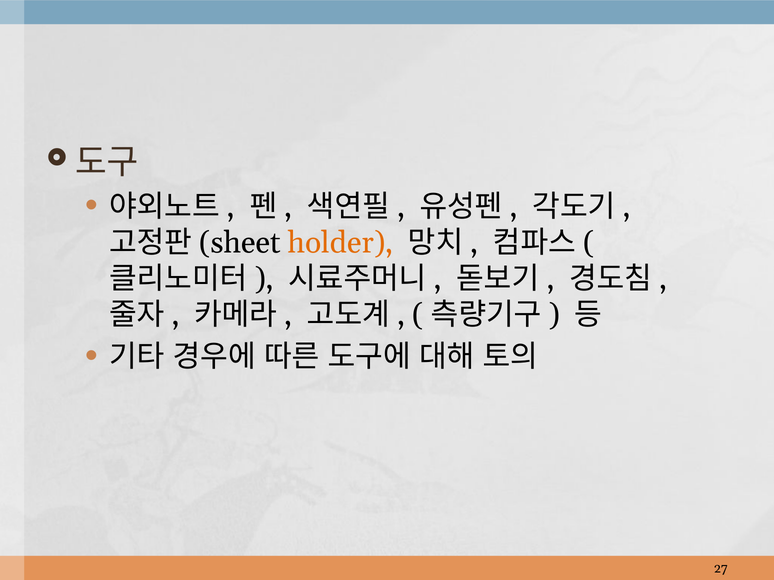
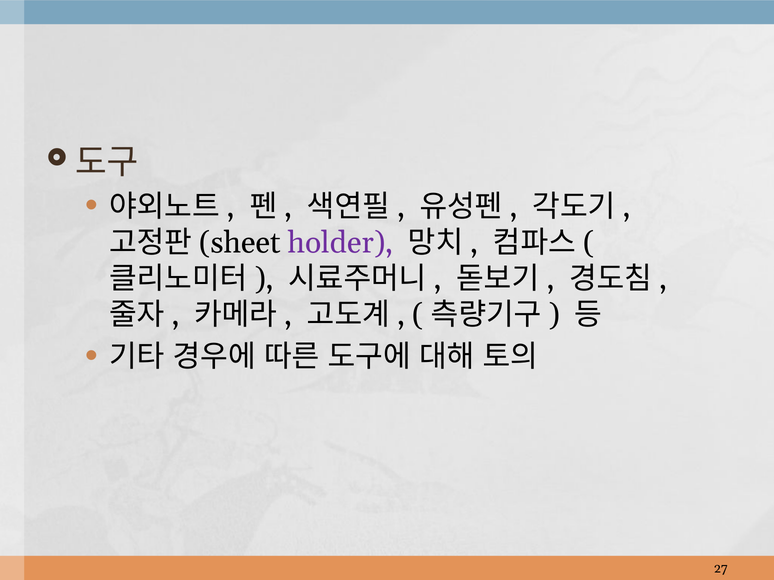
holder colour: orange -> purple (341, 243)
